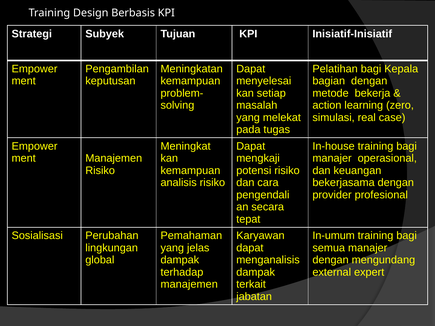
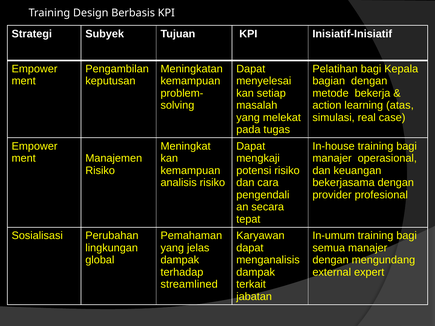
zero: zero -> atas (400, 105)
manajemen: manajemen -> streamlined (189, 285)
